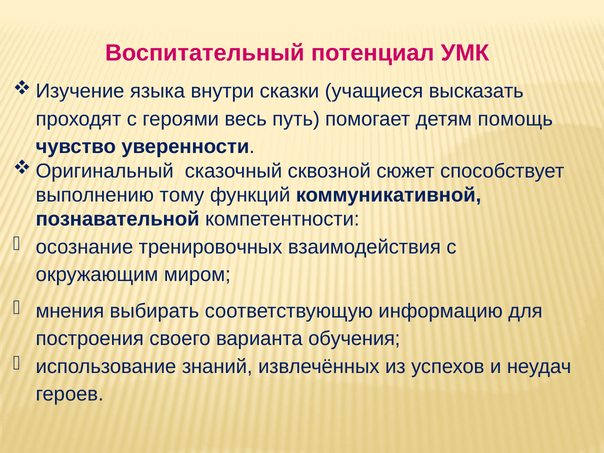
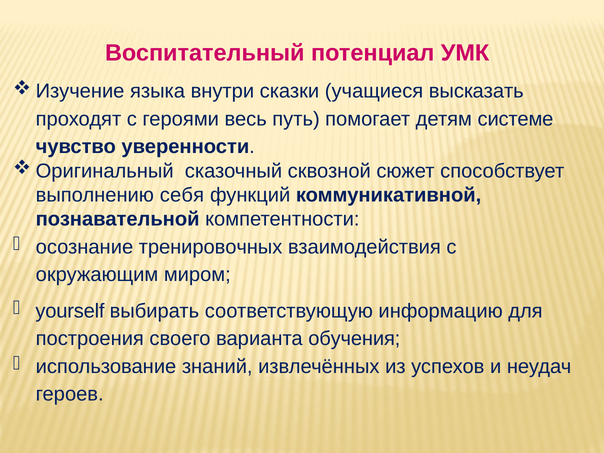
помощь: помощь -> системе (515, 119)
тому: тому -> себя (182, 195)
мнения: мнения -> yourself (70, 311)
